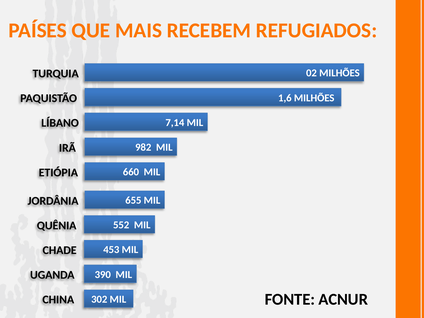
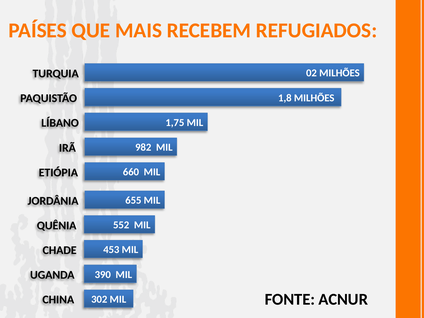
1,6: 1,6 -> 1,8 (285, 98)
7,14: 7,14 -> 1,75 (175, 123)
